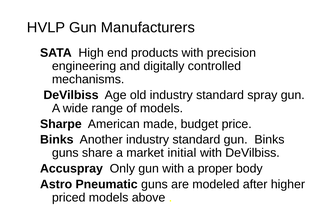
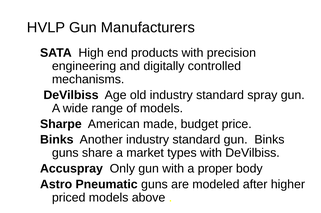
initial: initial -> types (182, 153)
